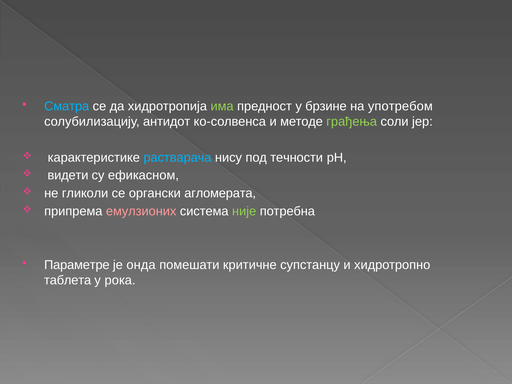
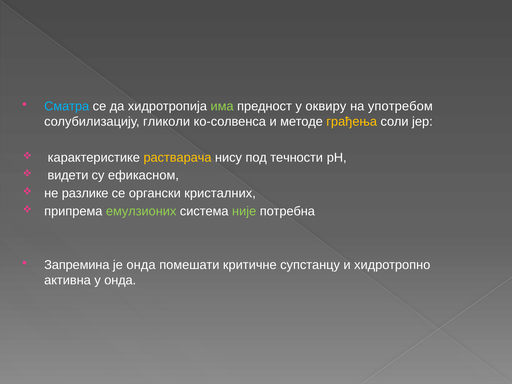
брзине: брзине -> оквиру (326, 106)
антидот: антидот -> гликоли (167, 122)
грађења colour: light green -> yellow (352, 122)
растварача colour: light blue -> yellow (177, 158)
гликоли: гликоли -> разлике (85, 193)
агломерата: агломерата -> кристалних (220, 193)
емулзионих colour: pink -> light green (141, 211)
Параметре: Параметре -> Запремина (77, 265)
таблета: таблета -> активна (68, 280)
у рока: рока -> онда (120, 280)
